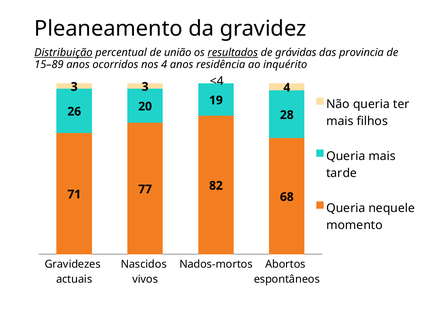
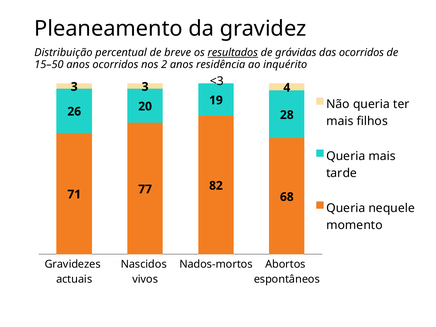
Distribuição underline: present -> none (63, 53)
união: união -> breve (178, 53)
das provincia: provincia -> ocorridos (361, 53)
15–89: 15–89 -> 15–50 (49, 64)
nos 4: 4 -> 2 (164, 64)
<4: <4 -> <3 (217, 81)
